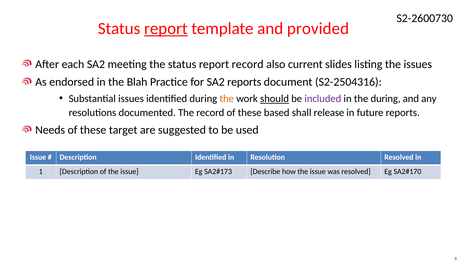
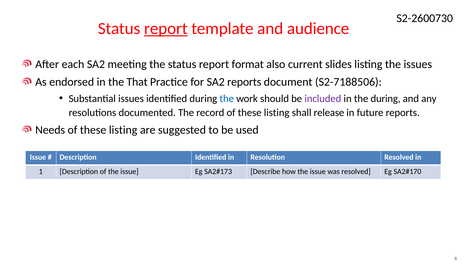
provided: provided -> audience (318, 28)
report record: record -> format (248, 64)
Blah: Blah -> That (137, 82)
S2-2504316: S2-2504316 -> S2-7188506 (348, 82)
the colour: orange -> blue (227, 99)
should underline: present -> none (275, 99)
record of these based: based -> listing (277, 113)
target: target -> listing (123, 130)
